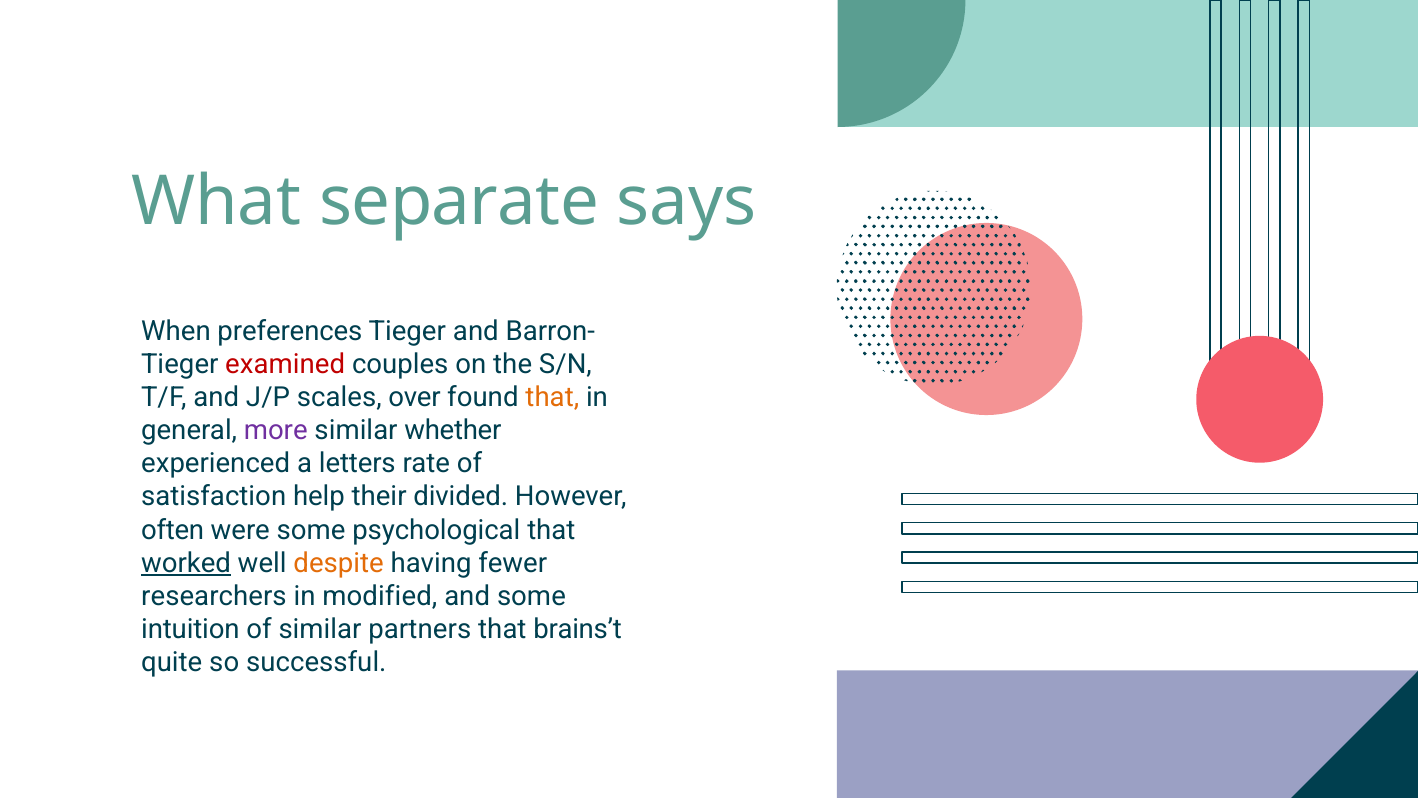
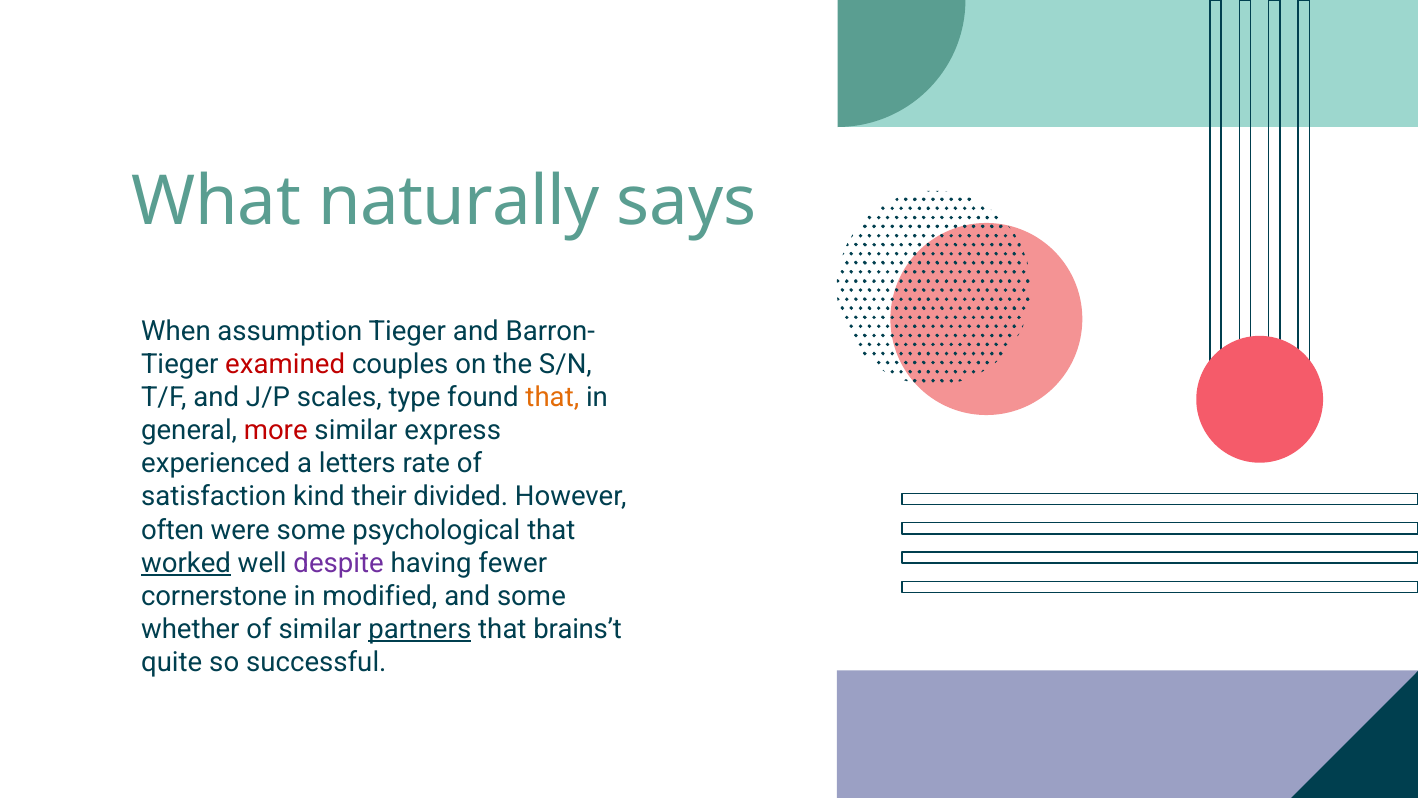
separate: separate -> naturally (459, 201)
preferences: preferences -> assumption (290, 331)
over: over -> type (414, 397)
more colour: purple -> red (276, 430)
whether: whether -> express (453, 430)
help: help -> kind (319, 497)
despite colour: orange -> purple (339, 563)
researchers: researchers -> cornerstone (214, 596)
intuition: intuition -> whether (190, 629)
partners underline: none -> present (420, 629)
